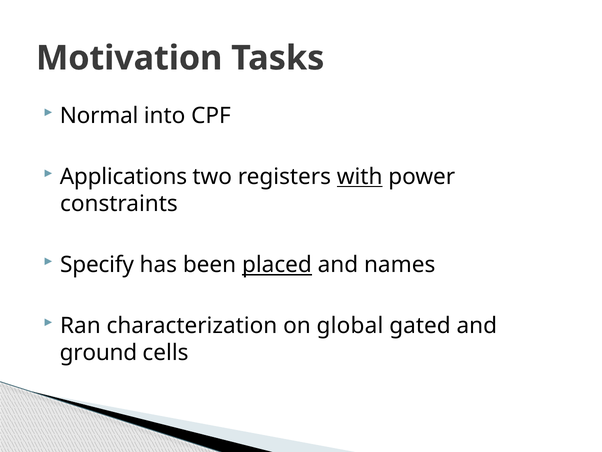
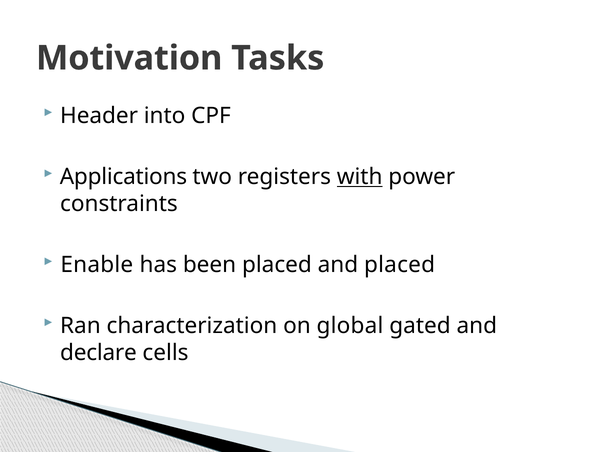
Normal: Normal -> Header (99, 116)
Specify: Specify -> Enable (97, 265)
placed underline: present -> none (277, 265)
and names: names -> placed (400, 265)
ground: ground -> declare (98, 353)
